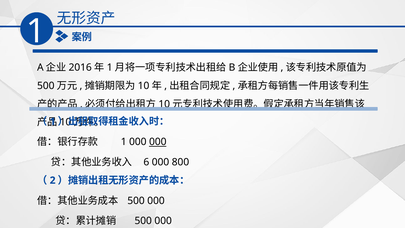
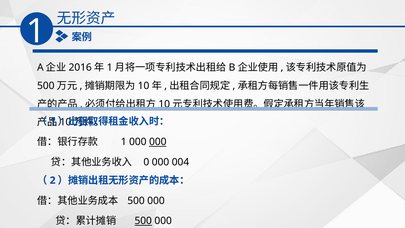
6: 6 -> 0 (146, 162)
800: 800 -> 004 (180, 162)
500 underline: none -> present (143, 221)
